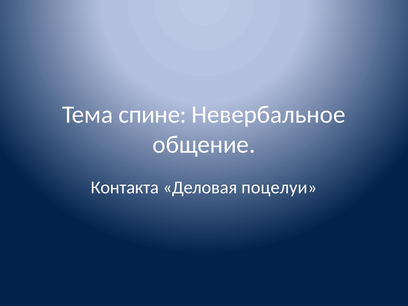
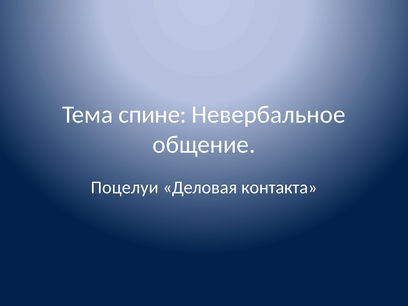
Контакта: Контакта -> Поцелуи (125, 188)
поцелуи: поцелуи -> контакта (279, 188)
